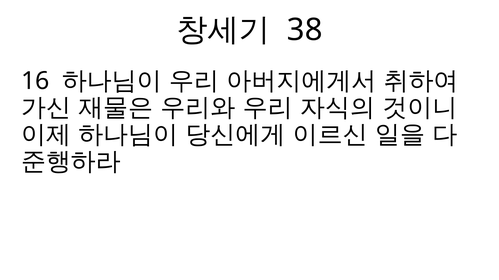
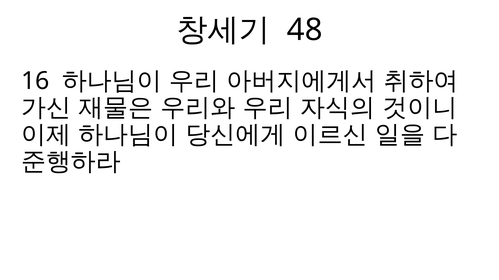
38: 38 -> 48 (305, 30)
